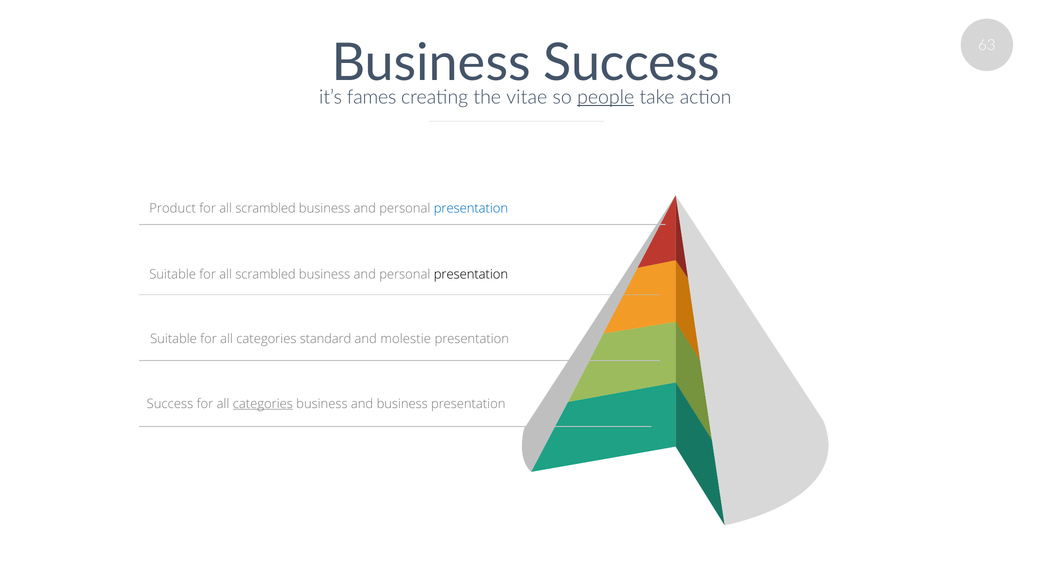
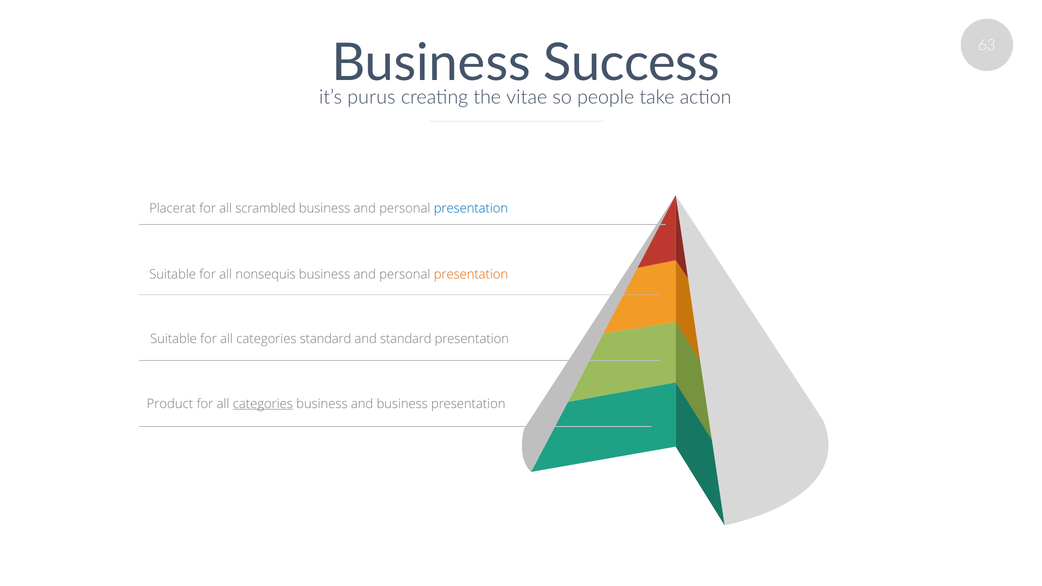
fames: fames -> purus (371, 97)
people underline: present -> none (606, 97)
Product: Product -> Placerat (173, 208)
Suitable for all scrambled: scrambled -> nonsequis (265, 274)
presentation colour: black -> orange (471, 274)
and molestie: molestie -> standard (406, 339)
Success: Success -> Product (170, 404)
